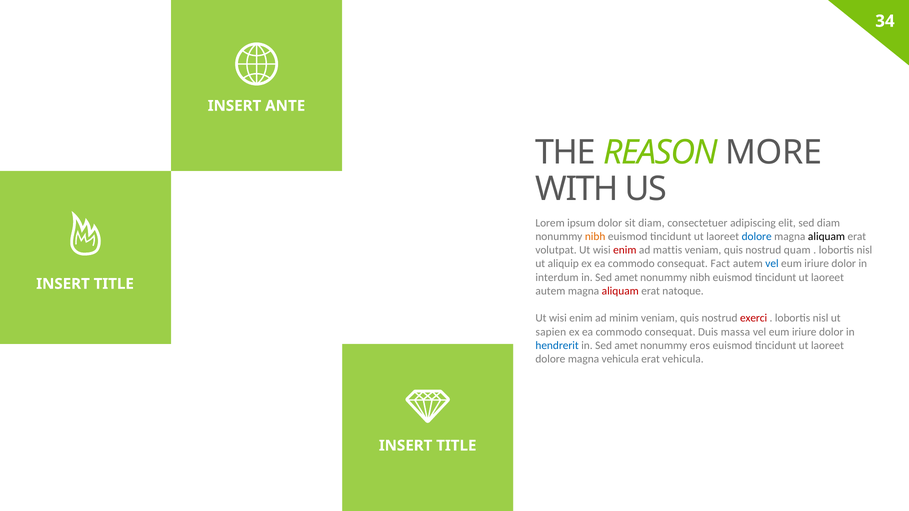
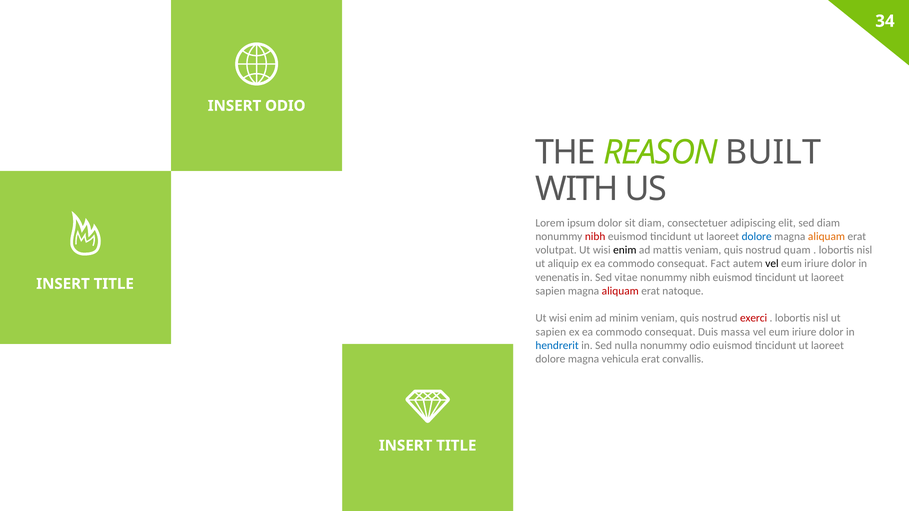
INSERT ANTE: ANTE -> ODIO (285, 106)
MORE: MORE -> BUILT (773, 152)
nibh colour: orange -> red (595, 237)
aliquam colour: black -> orange (827, 237)
enim colour: red -> black (625, 250)
vel colour: blue -> black (772, 264)
interdum: interdum -> venenatis (557, 277)
amet: amet -> vitae (626, 277)
autem: autem -> sapien (550, 291)
amet: amet -> nulla (626, 346)
nonummy eros: eros -> odio (700, 346)
erat vehicula: vehicula -> convallis (683, 359)
